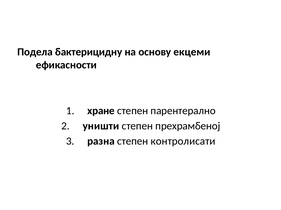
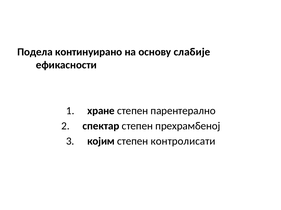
бактерицидну: бактерицидну -> континуирано (89, 52)
екцеми: екцеми -> слабије (192, 52)
уништи: уништи -> спектар (101, 126)
разна: разна -> којим (101, 142)
